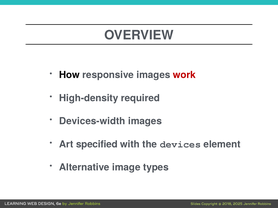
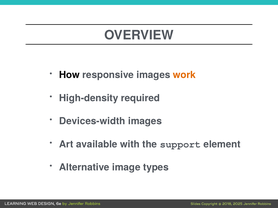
work colour: red -> orange (184, 75)
specified: specified -> available (97, 145)
devices: devices -> support (180, 145)
